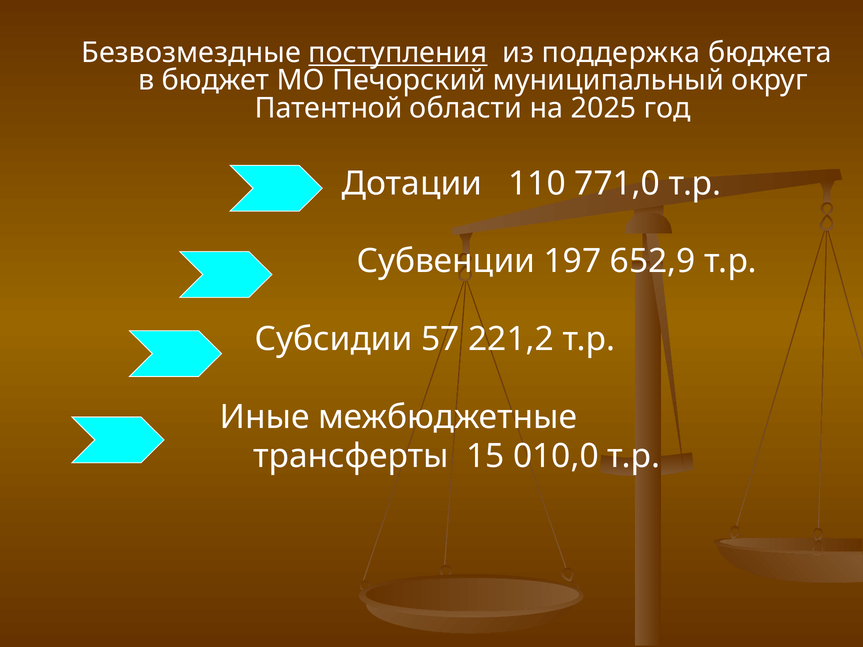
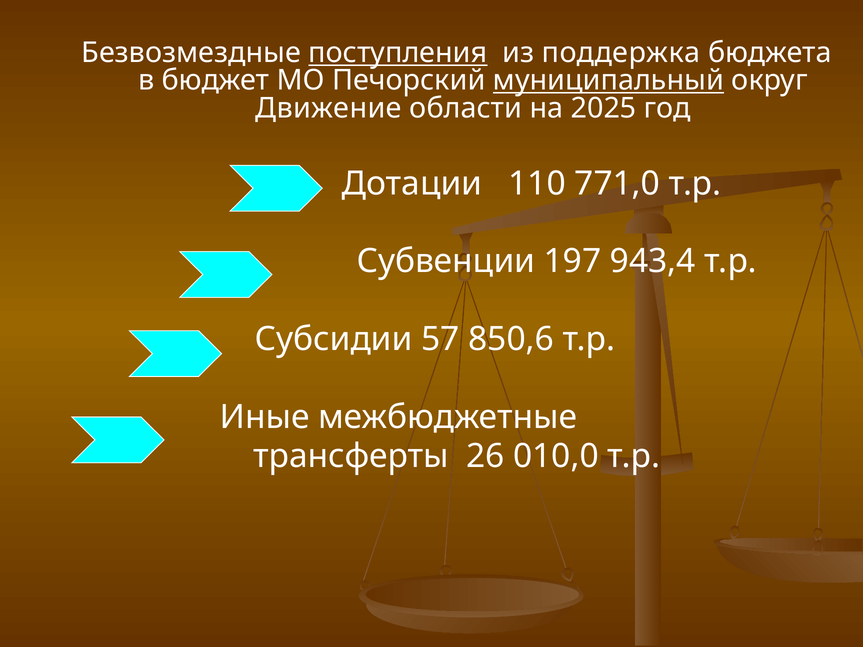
муниципальный underline: none -> present (608, 80)
Патентной: Патентной -> Движение (328, 108)
652,9: 652,9 -> 943,4 (653, 261)
221,2: 221,2 -> 850,6 (511, 339)
15: 15 -> 26 (485, 456)
